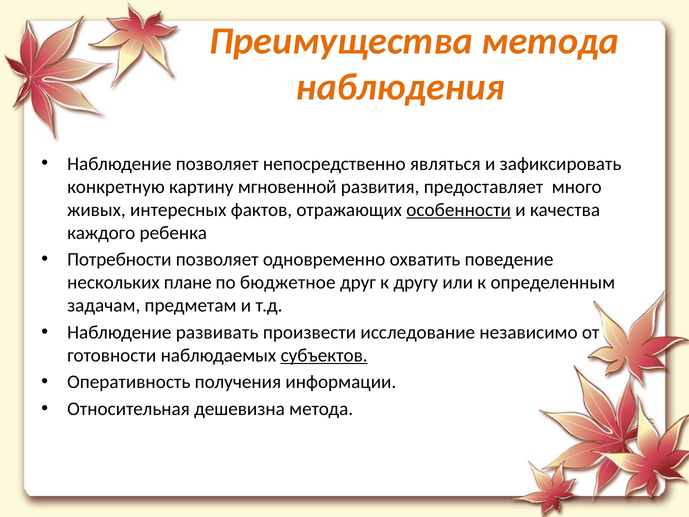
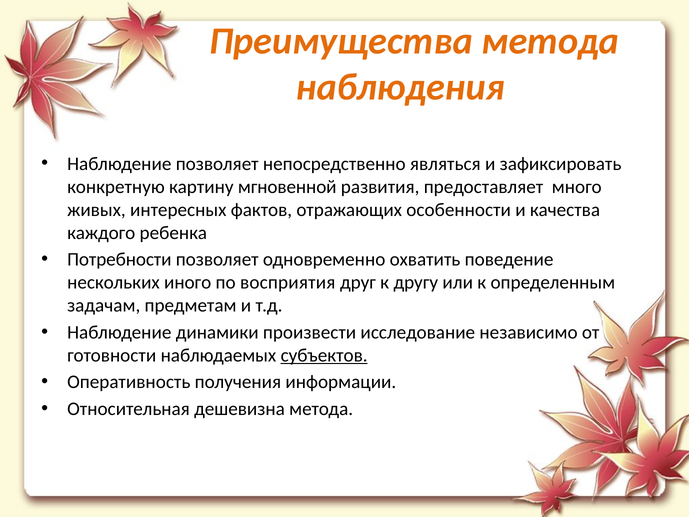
особенности underline: present -> none (459, 210)
плане: плане -> иного (188, 282)
бюджетное: бюджетное -> восприятия (288, 282)
развивать: развивать -> динамики (217, 332)
